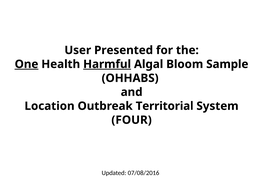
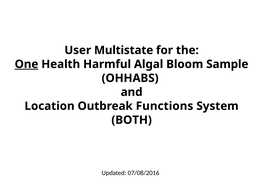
Presented: Presented -> Multistate (124, 50)
Harmful underline: present -> none (107, 64)
Territorial: Territorial -> Functions (165, 106)
FOUR: FOUR -> BOTH (132, 120)
